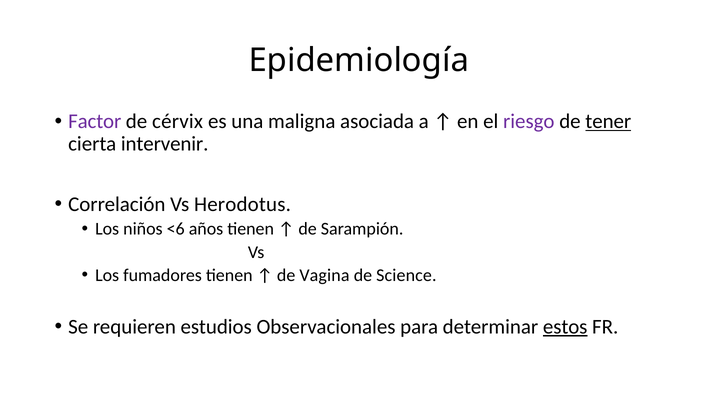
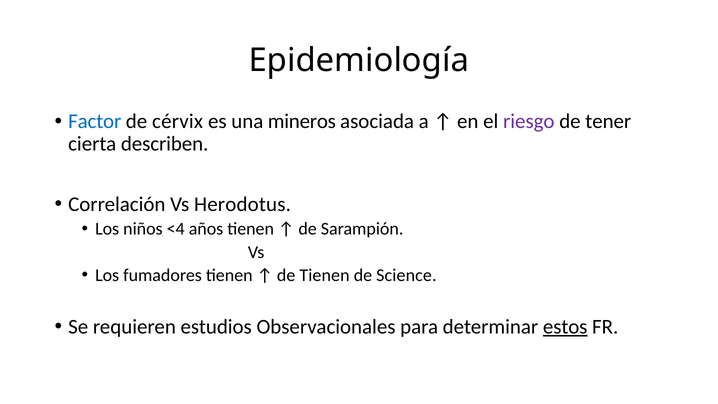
Factor colour: purple -> blue (95, 121)
maligna: maligna -> mineros (302, 121)
tener underline: present -> none (608, 121)
intervenir: intervenir -> describen (165, 144)
<6: <6 -> <4 (176, 229)
de Vagina: Vagina -> Tienen (324, 275)
